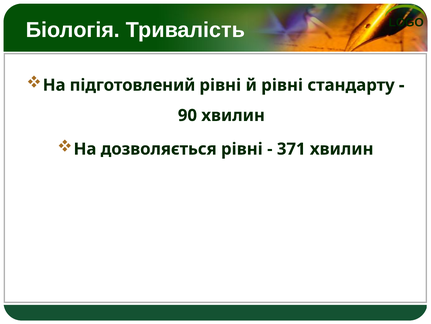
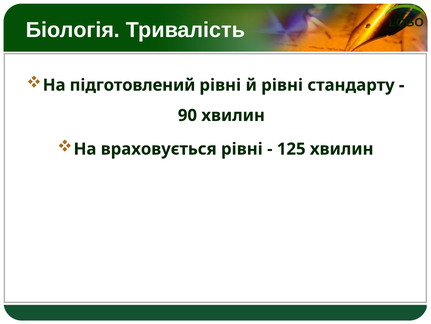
дозволяється: дозволяється -> враховується (159, 149)
371: 371 -> 125 (291, 149)
